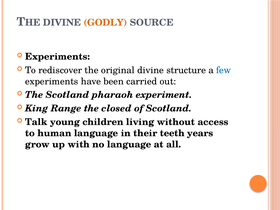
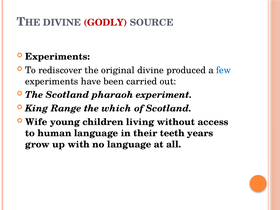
GODLY colour: orange -> red (105, 23)
structure: structure -> produced (186, 70)
closed: closed -> which (117, 108)
Talk: Talk -> Wife (36, 122)
